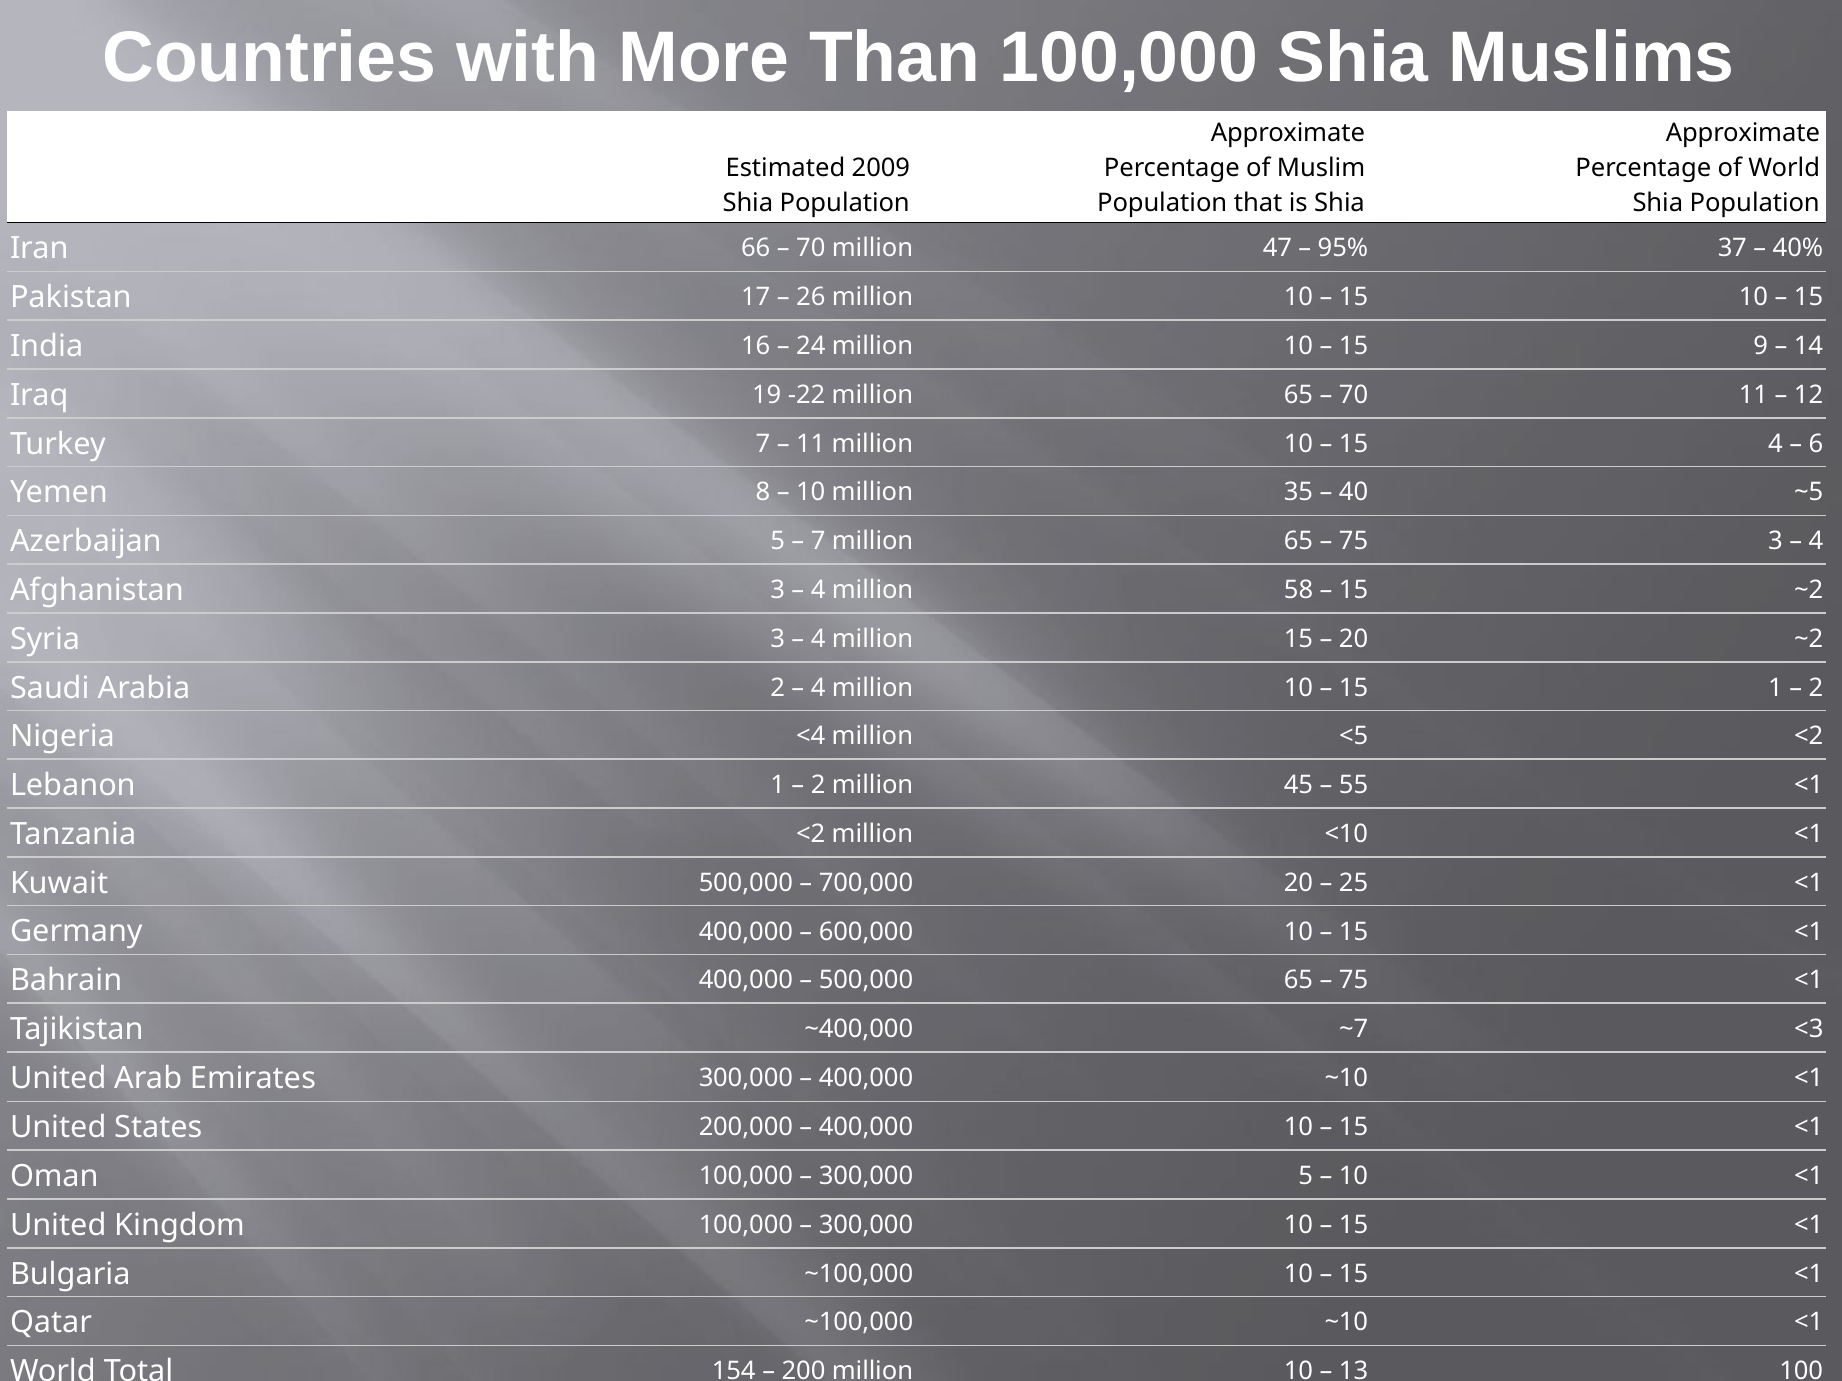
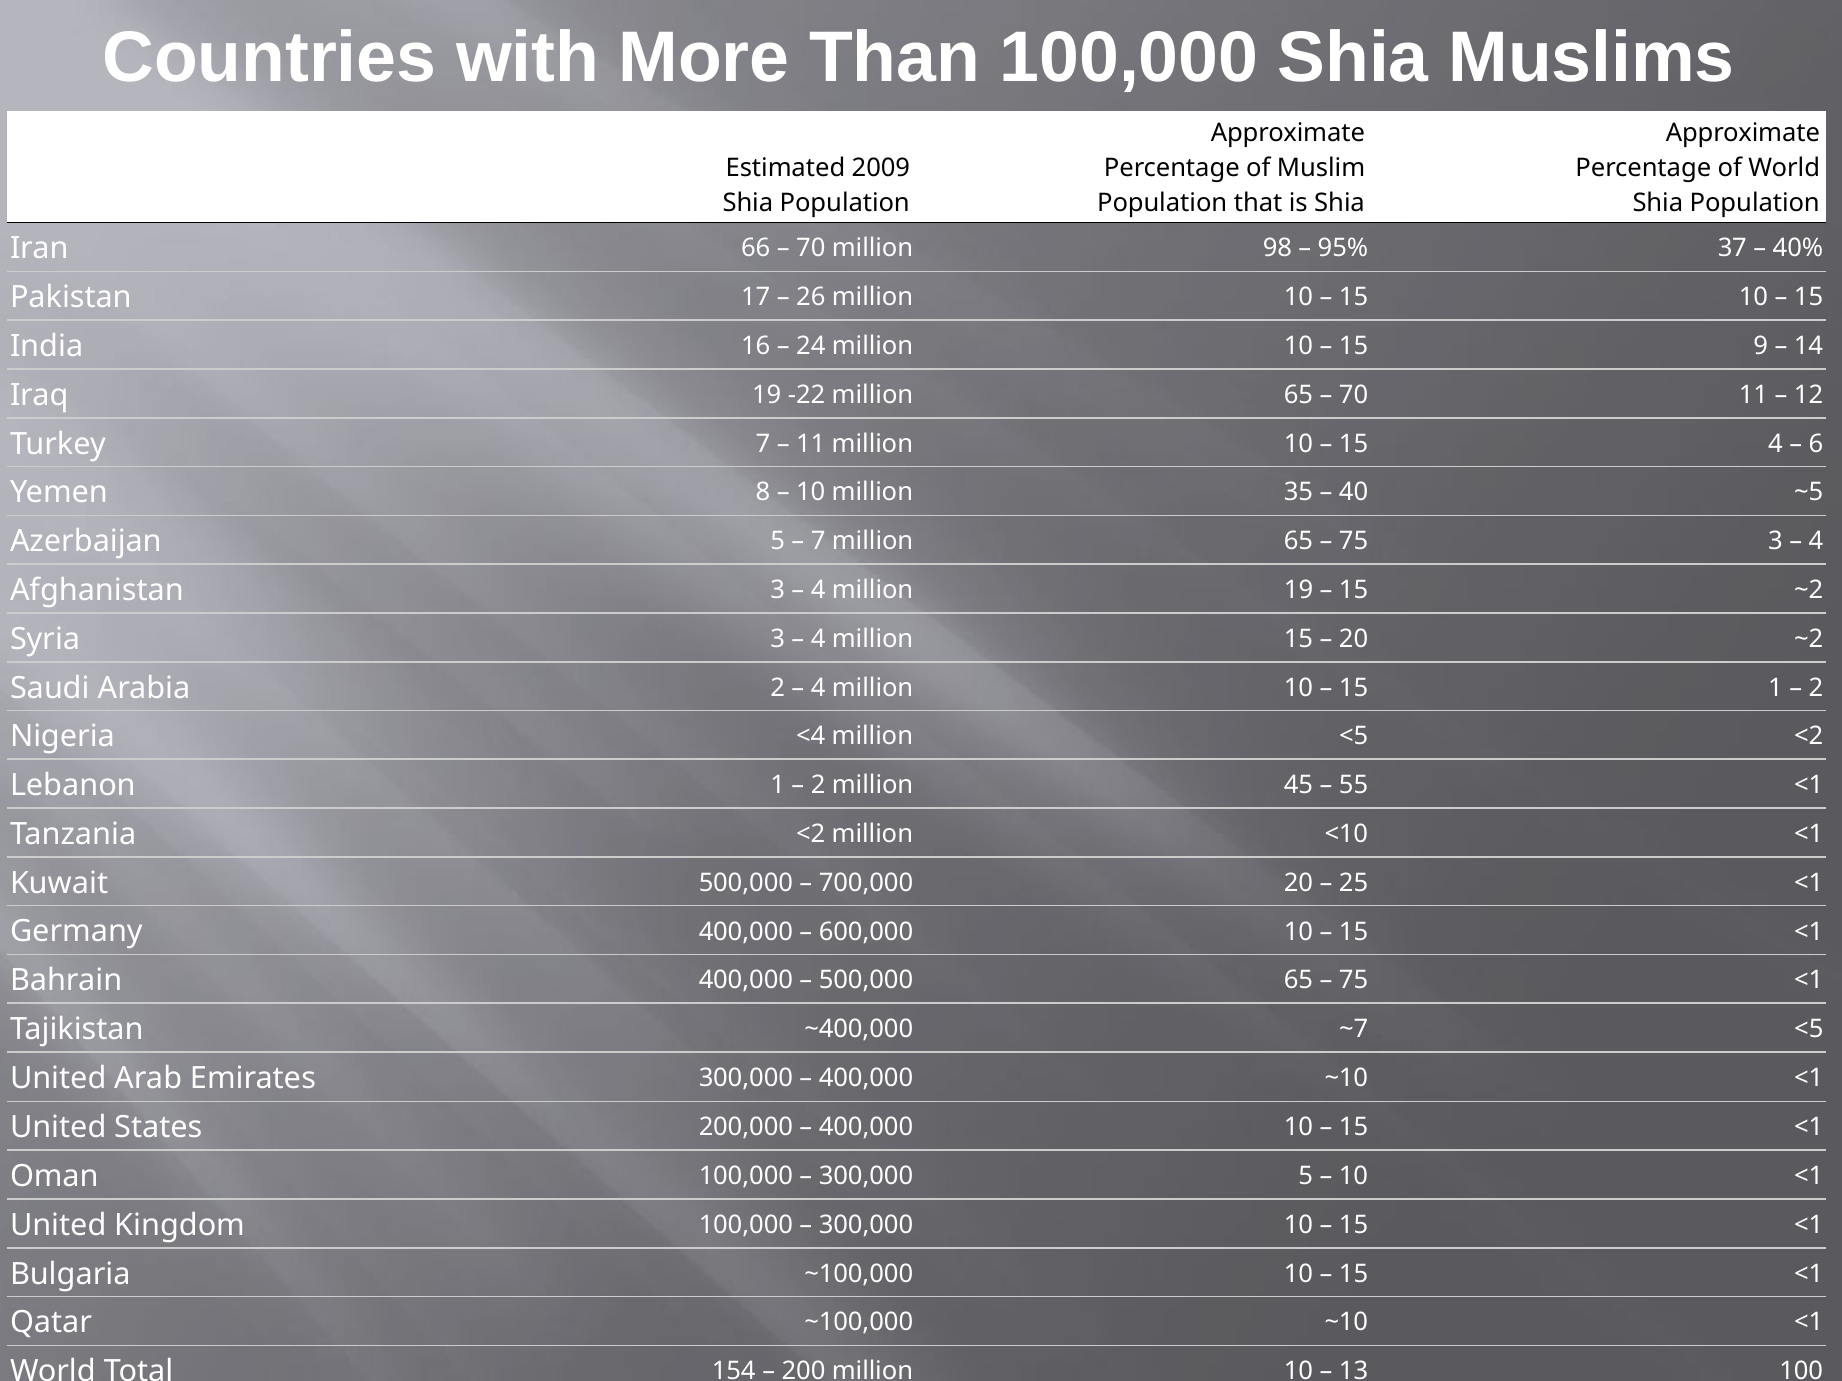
47: 47 -> 98 (1277, 249)
million 58: 58 -> 19 (1299, 590)
~7 <3: <3 -> <5 (1809, 1030)
